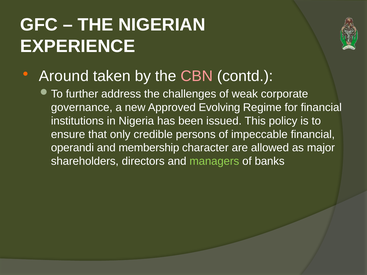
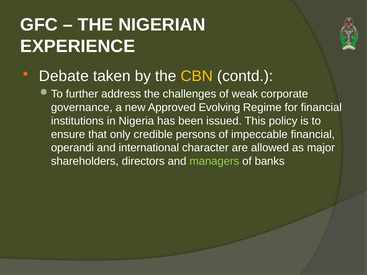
Around: Around -> Debate (64, 76)
CBN colour: pink -> yellow (197, 76)
membership: membership -> international (149, 148)
